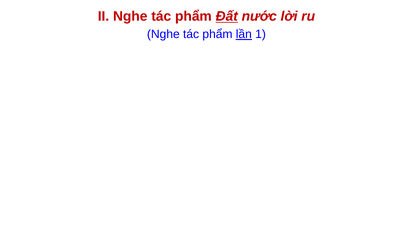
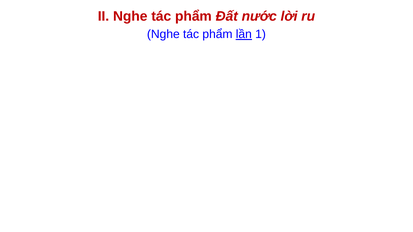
Đất underline: present -> none (227, 16)
